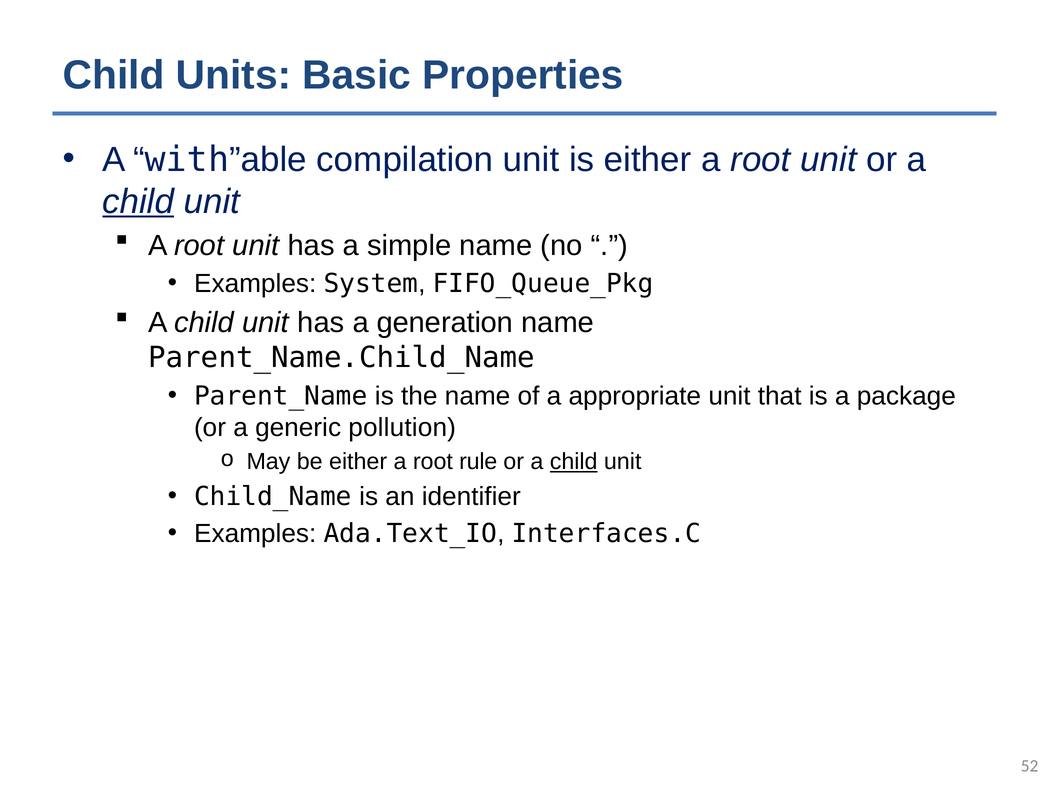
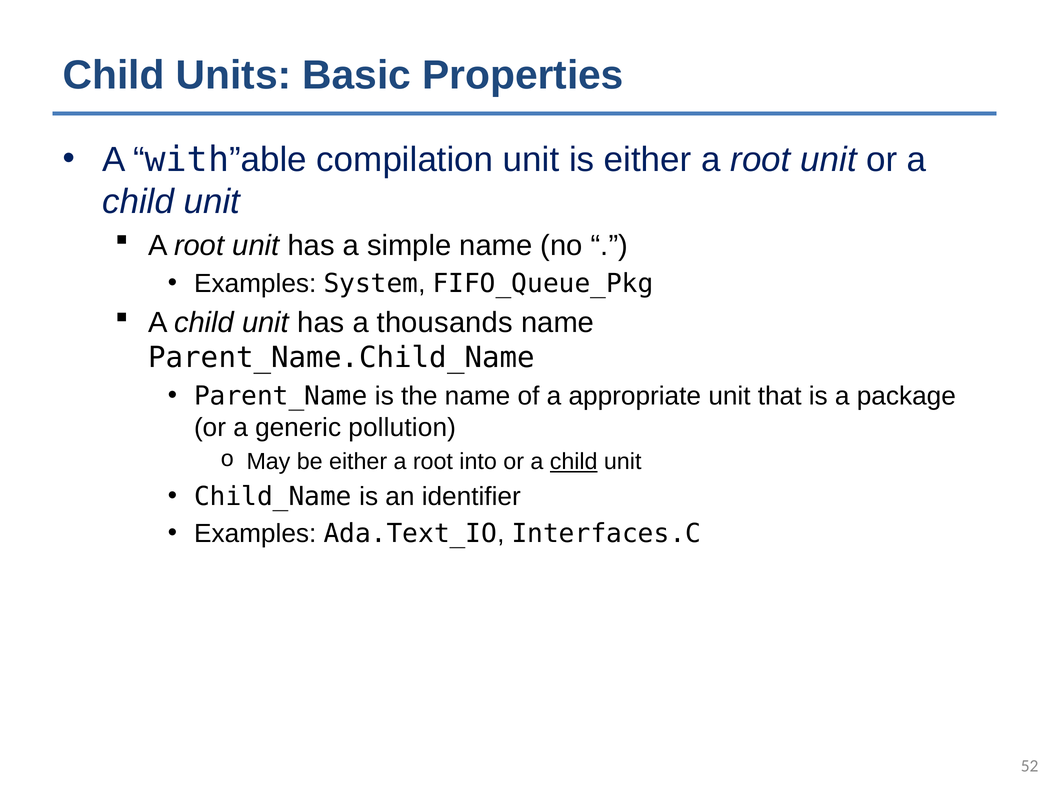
child underline: present -> none (138, 202)
generation: generation -> thousands (445, 323)
rule: rule -> into (478, 462)
